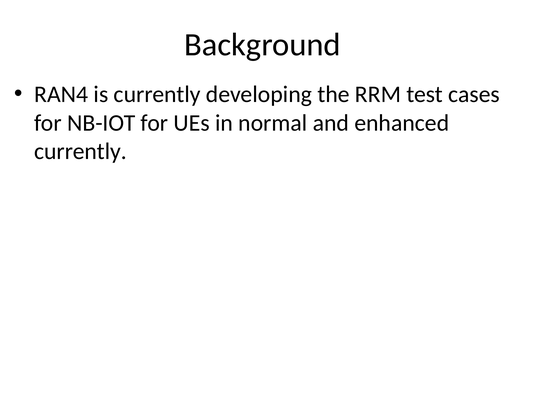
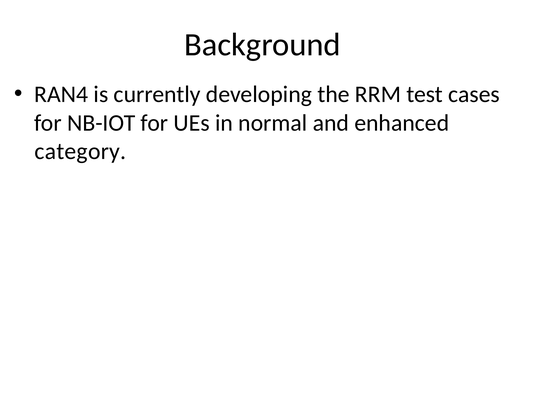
currently: currently -> category (80, 151)
